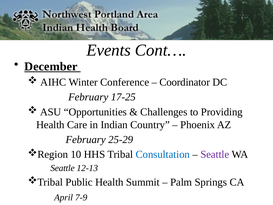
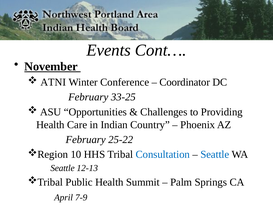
December: December -> November (51, 66)
AIHC: AIHC -> ATNI (53, 82)
17-25: 17-25 -> 33-25 (123, 97)
25-29: 25-29 -> 25-22 (121, 139)
Seattle colour: purple -> blue (215, 154)
